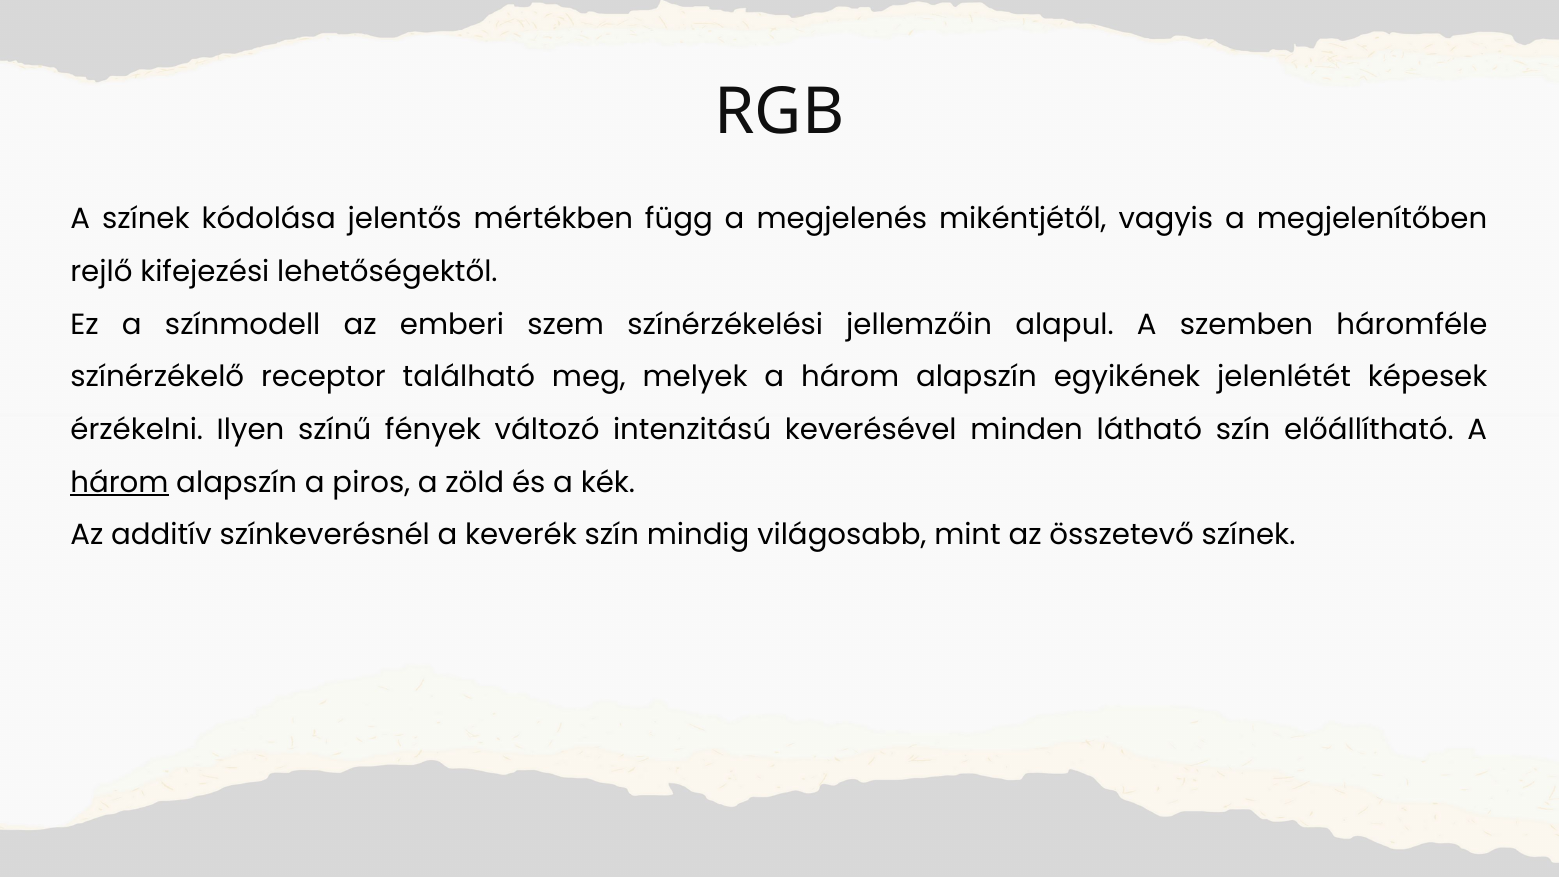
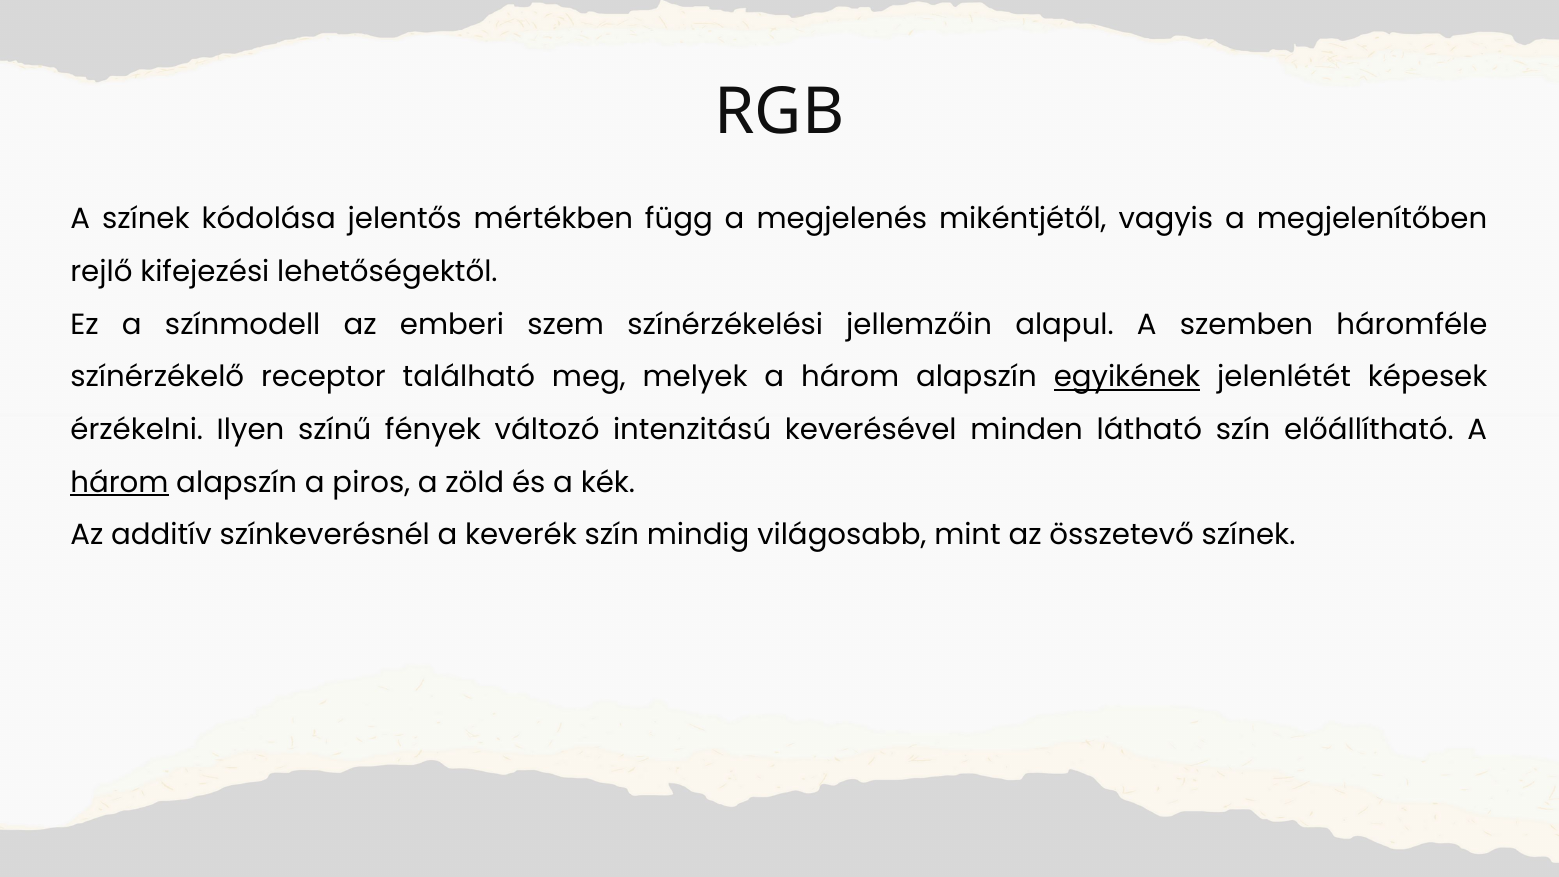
egyikének underline: none -> present (1127, 377)
